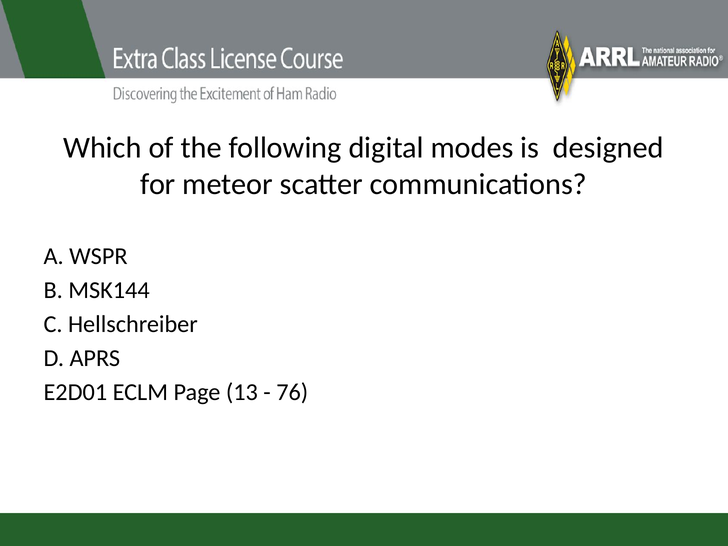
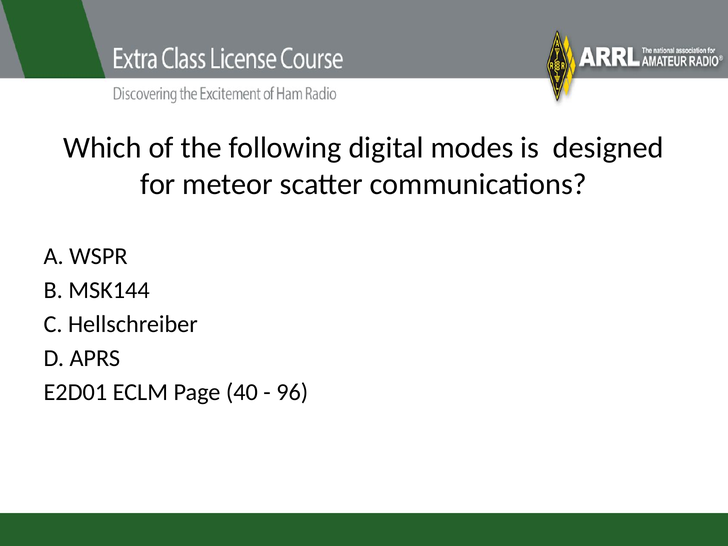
13: 13 -> 40 (242, 392)
76: 76 -> 96 (292, 392)
